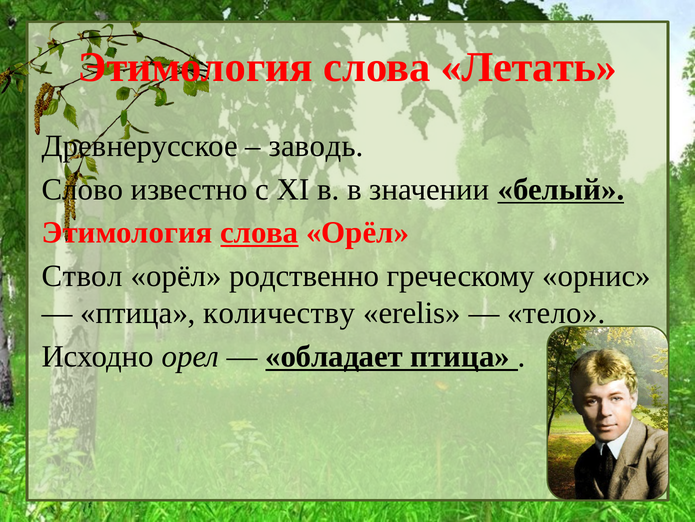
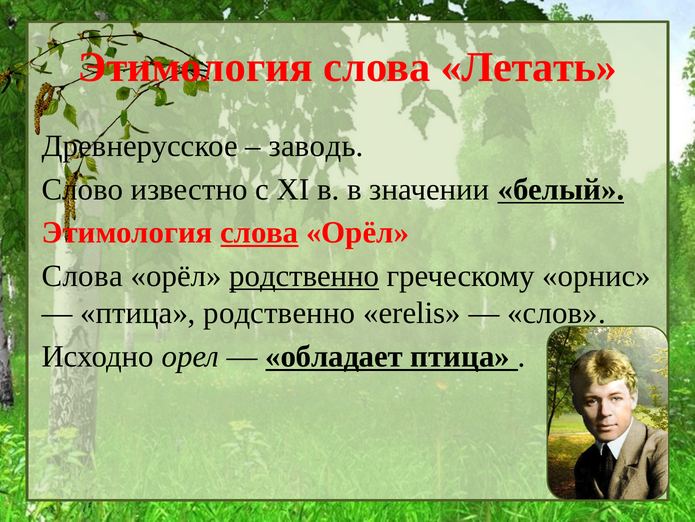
Ствол: Ствол -> Слова (82, 276)
родственно underline: none -> present (304, 276)
птица количеству: количеству -> родственно (279, 313)
тело: тело -> слов (557, 313)
